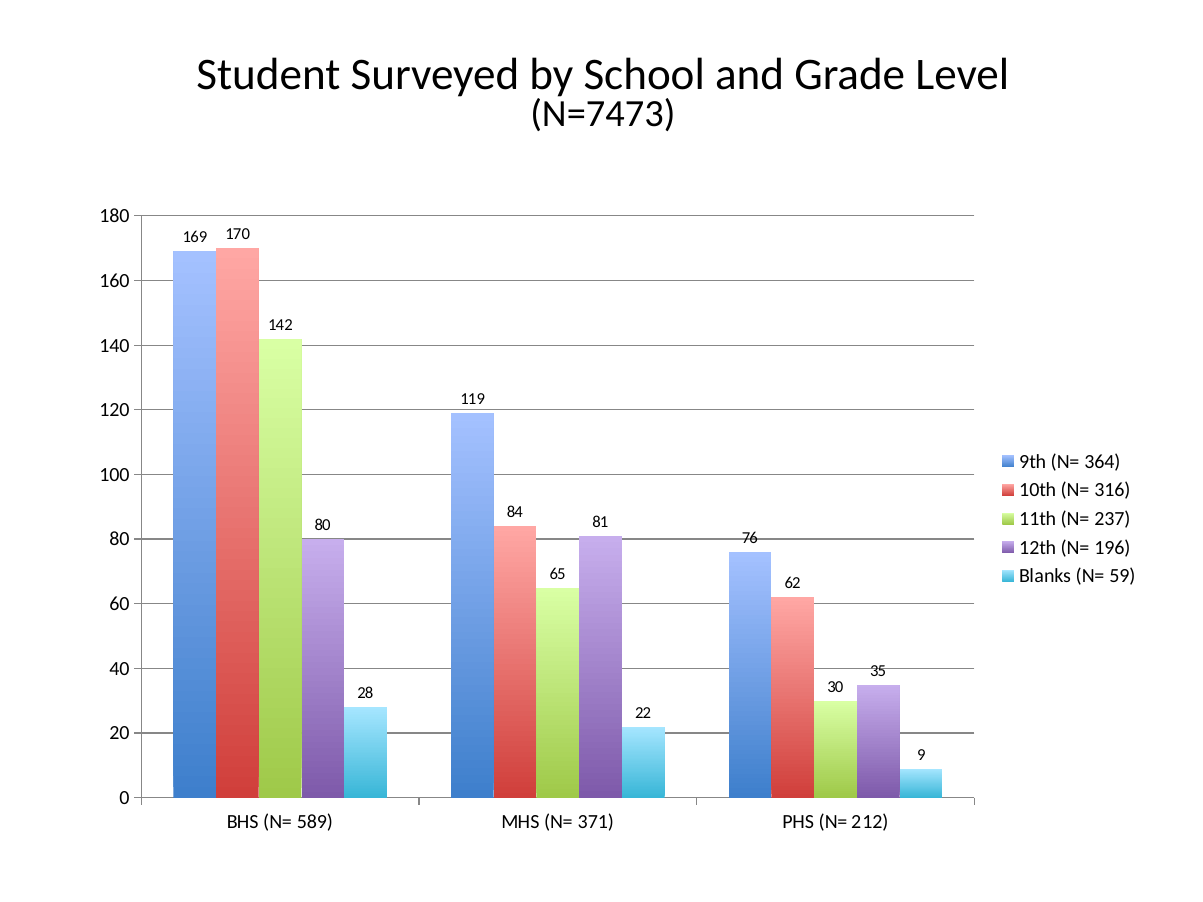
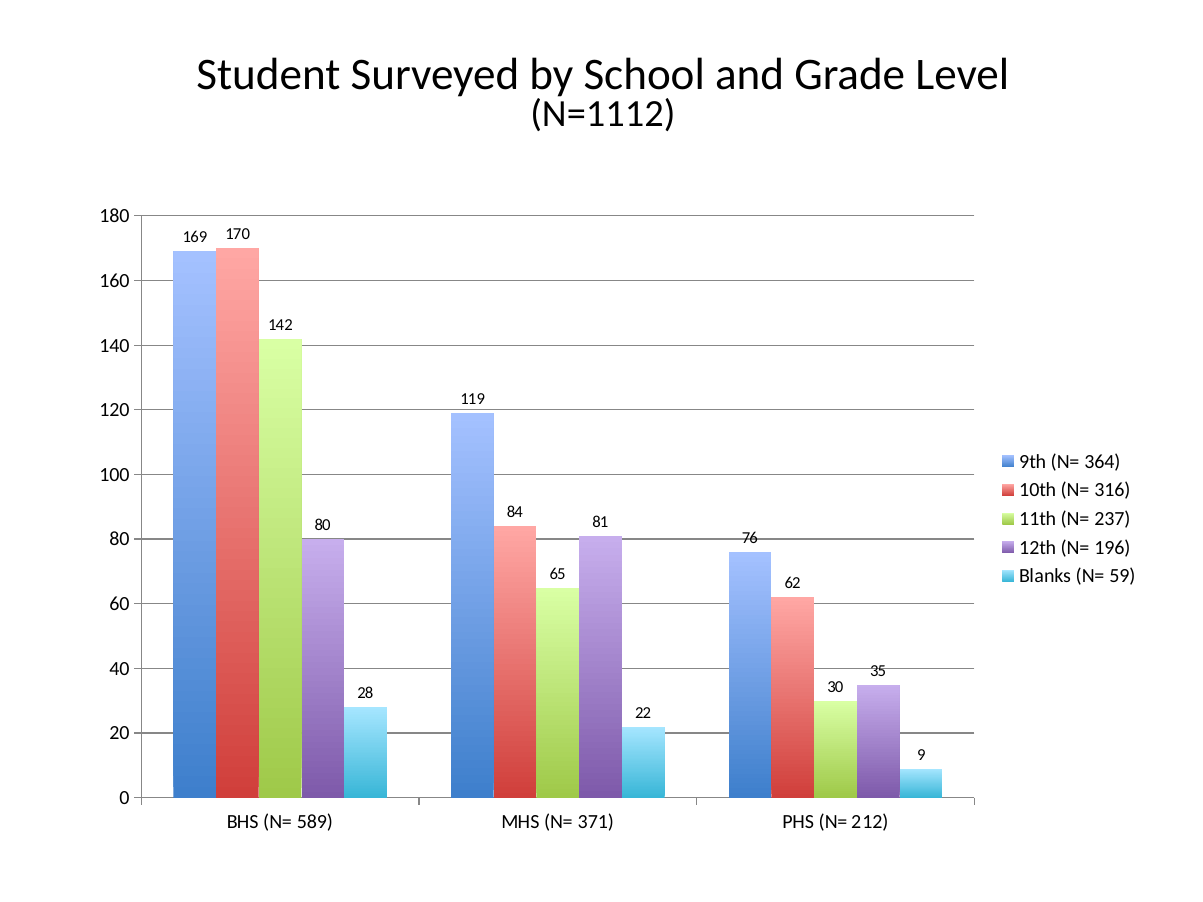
N=7473: N=7473 -> N=1112 (603, 114)
